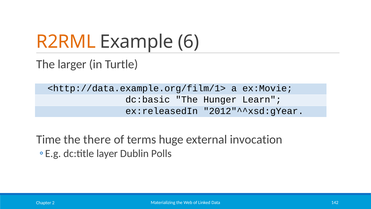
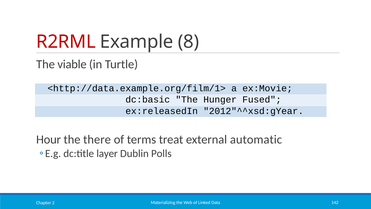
R2RML colour: orange -> red (66, 42)
6: 6 -> 8 (189, 42)
larger: larger -> viable (72, 64)
Learn: Learn -> Fused (262, 99)
Time: Time -> Hour (49, 139)
huge: huge -> treat (171, 139)
invocation: invocation -> automatic (256, 139)
